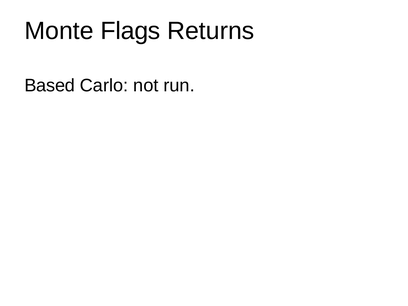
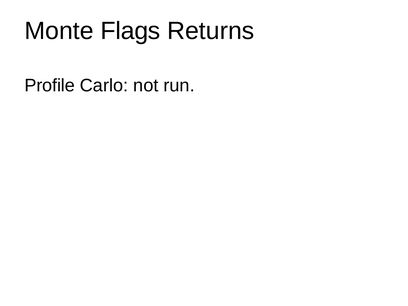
Based: Based -> Profile (50, 86)
